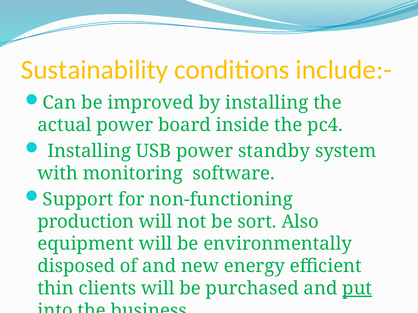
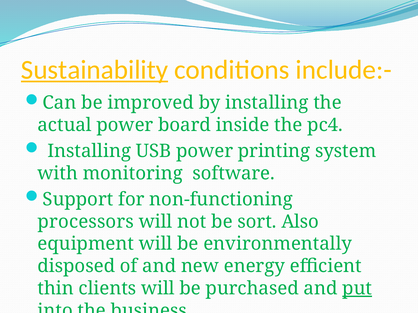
Sustainability underline: none -> present (95, 70)
standby: standby -> printing (274, 151)
production: production -> processors (86, 222)
